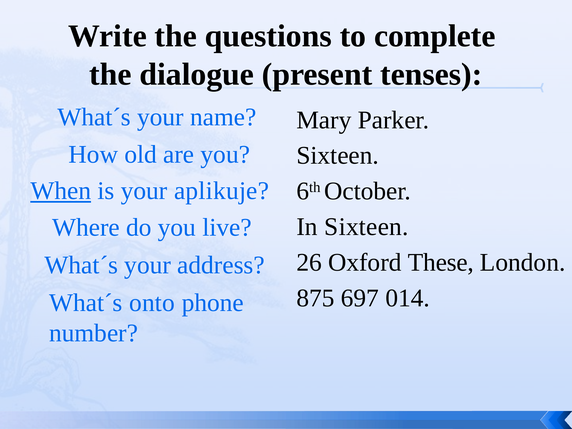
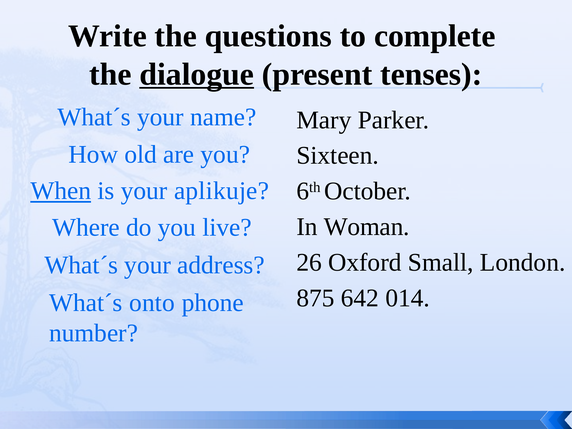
dialogue underline: none -> present (197, 74)
In Sixteen: Sixteen -> Woman (367, 227)
These: These -> Small (441, 262)
697: 697 -> 642 (360, 298)
